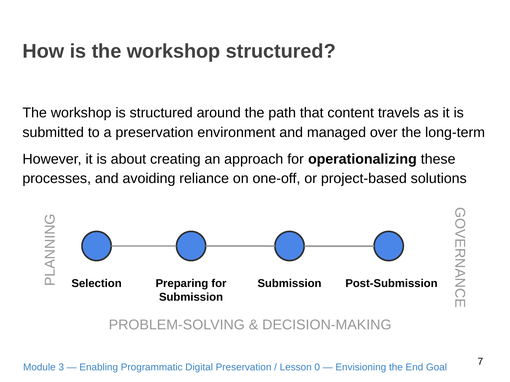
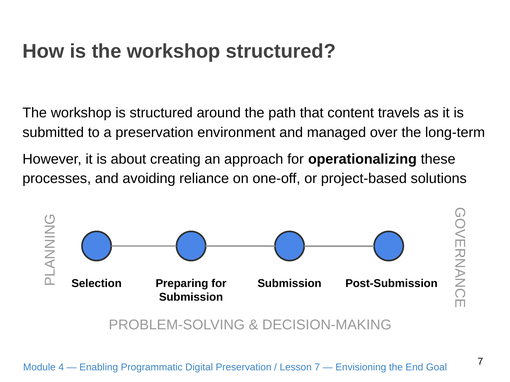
3: 3 -> 4 (61, 368)
Lesson 0: 0 -> 7 (317, 368)
